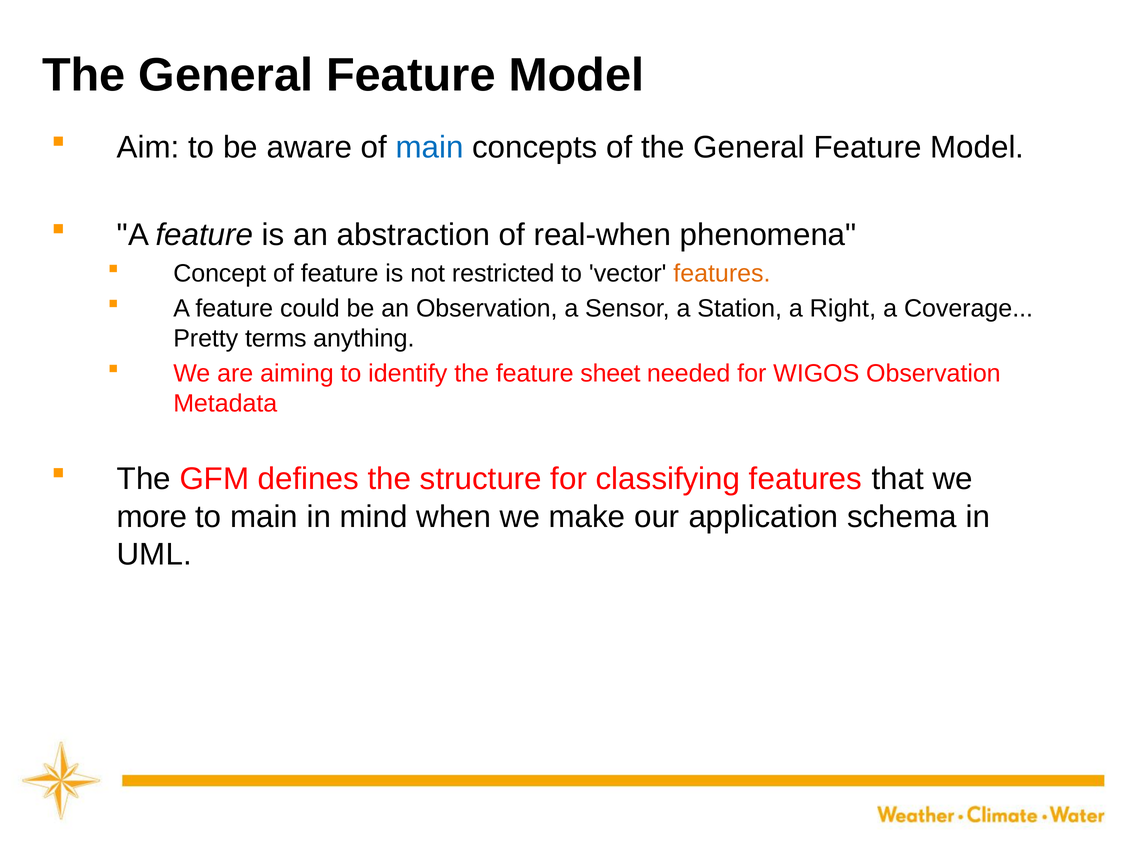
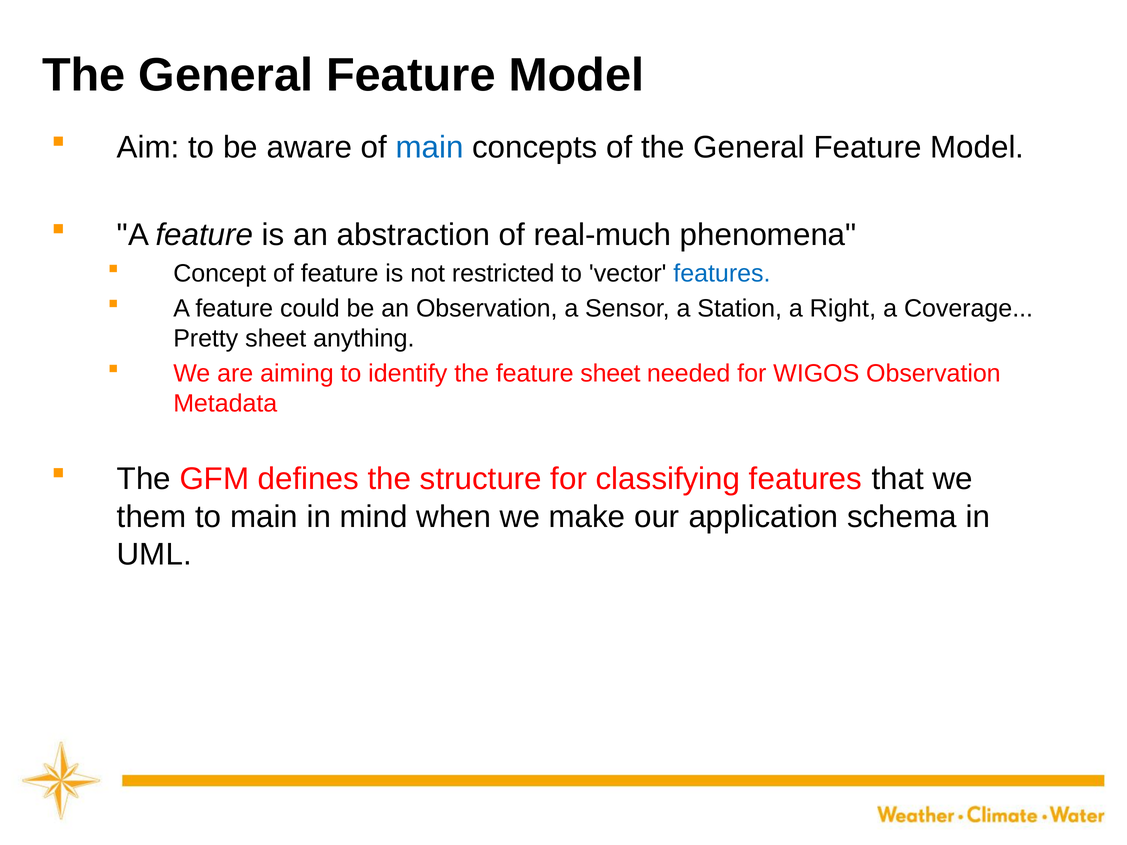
real-when: real-when -> real-much (602, 235)
features colour: orange -> blue (722, 274)
Pretty terms: terms -> sheet (276, 339)
more: more -> them (152, 517)
